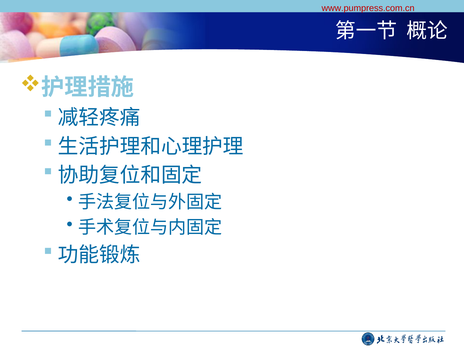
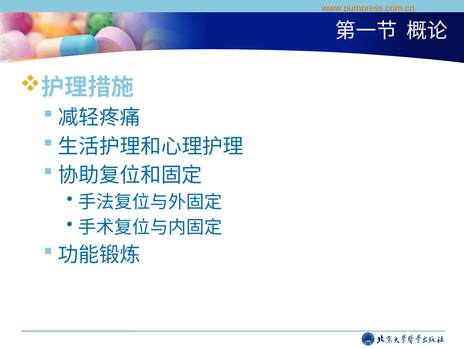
www.pumpress.com.cn colour: red -> orange (368, 8)
